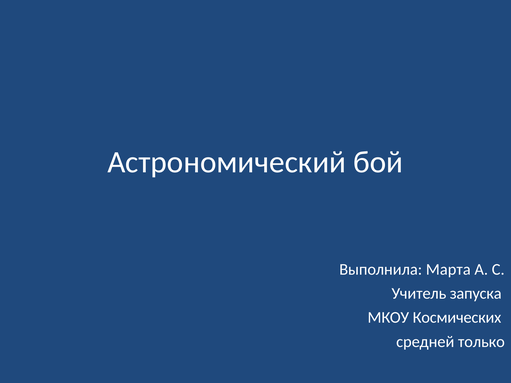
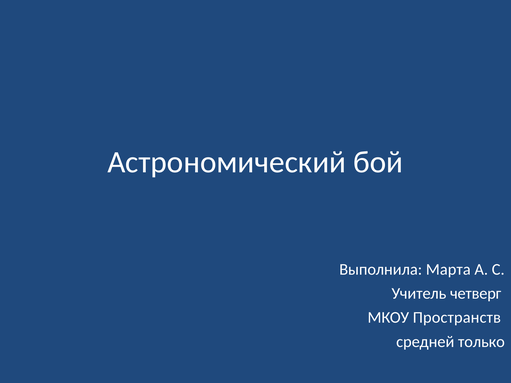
запуска: запуска -> четверг (476, 294)
Космических: Космических -> Пространств (457, 318)
